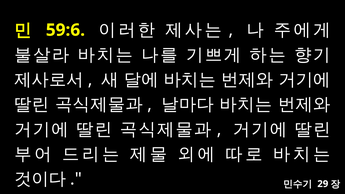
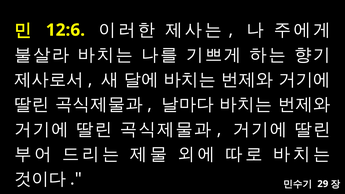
59:6: 59:6 -> 12:6 (65, 30)
